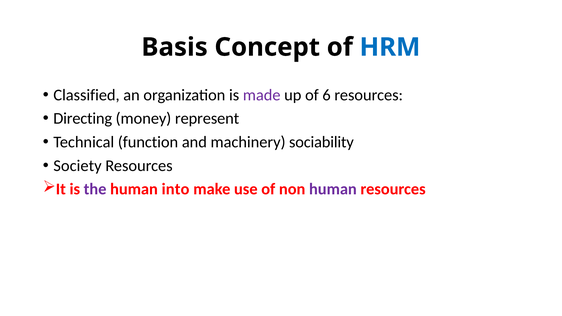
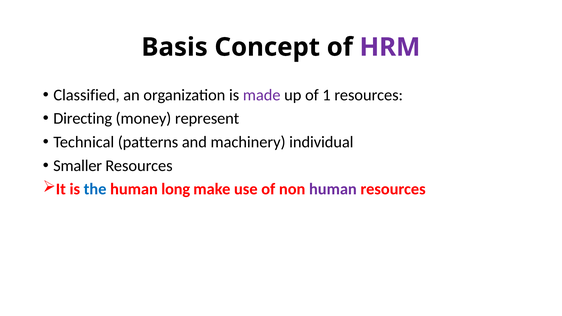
HRM colour: blue -> purple (390, 47)
6: 6 -> 1 (327, 95)
function: function -> patterns (148, 142)
sociability: sociability -> individual (321, 142)
Society: Society -> Smaller (78, 166)
the colour: purple -> blue (95, 189)
into: into -> long (176, 189)
